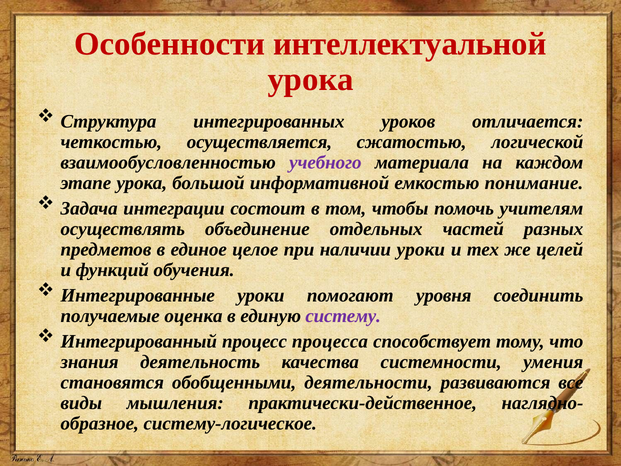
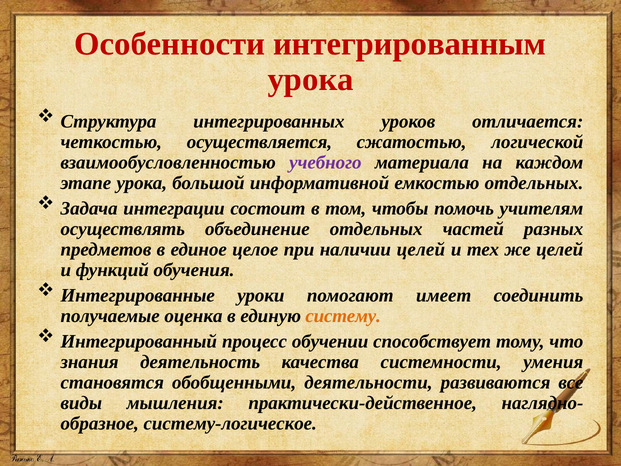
интеллектуальной: интеллектуальной -> интегрированным (410, 44)
емкостью понимание: понимание -> отдельных (534, 183)
наличии уроки: уроки -> целей (421, 249)
уровня: уровня -> имеет (444, 295)
систему colour: purple -> orange (343, 316)
процесса: процесса -> обучении (330, 341)
